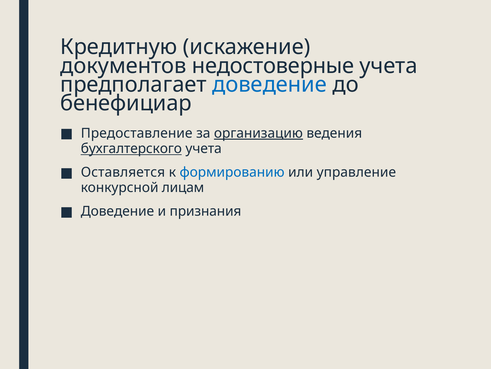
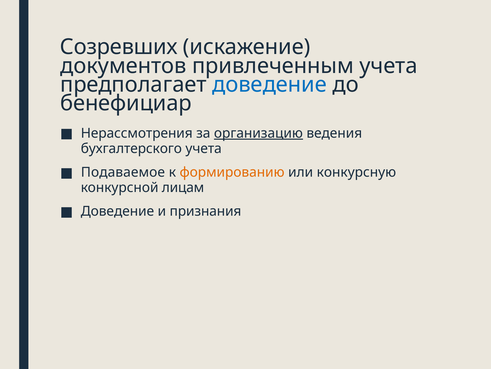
Кредитную: Кредитную -> Созревших (119, 47)
недостоверные: недостоверные -> привлеченным (273, 66)
Предоставление: Предоставление -> Нерассмотрения (137, 133)
бухгалтерского underline: present -> none (131, 148)
Оставляется: Оставляется -> Подаваемое (123, 172)
формированию colour: blue -> orange (232, 172)
управление: управление -> конкурсную (356, 172)
